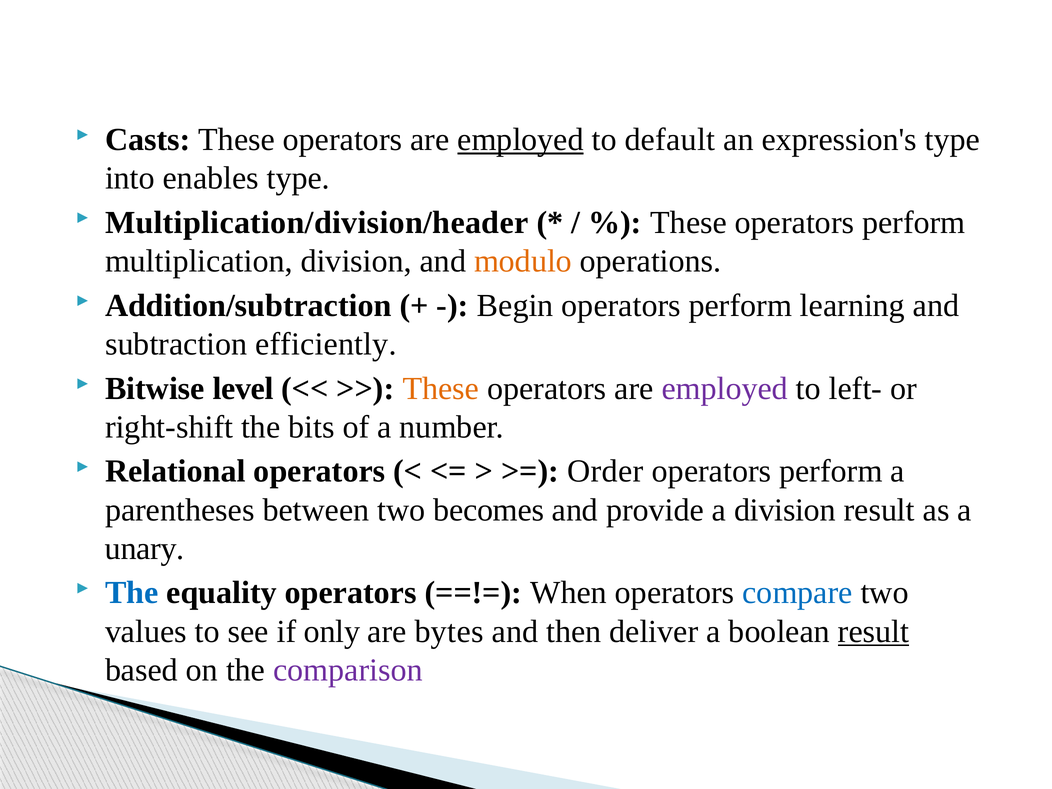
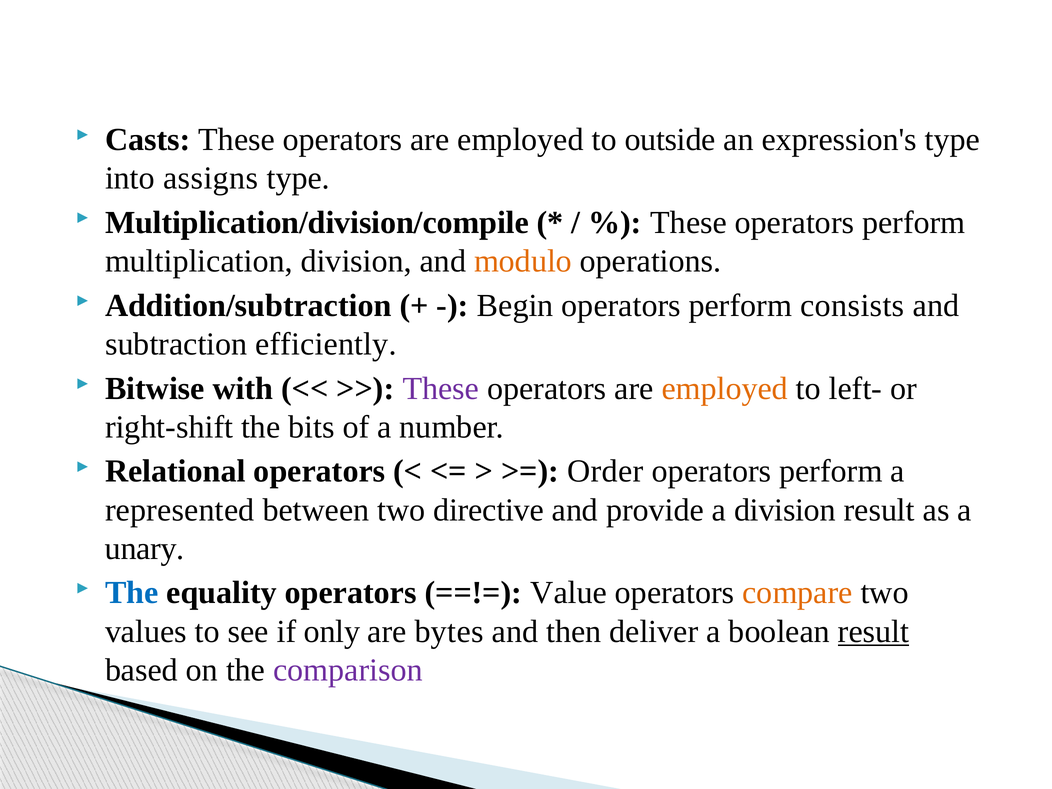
employed underline: present -> none (521, 140)
default: default -> outside (670, 140)
enables: enables -> assigns (211, 178)
Multiplication/division/header: Multiplication/division/header -> Multiplication/division/compile (317, 222)
learning: learning -> consists (852, 305)
level: level -> with (243, 388)
These colour: orange -> purple (441, 388)
employed colour: purple -> orange (725, 388)
parentheses: parentheses -> represented (180, 510)
becomes: becomes -> directive (489, 510)
When: When -> Value (569, 593)
compare colour: blue -> orange (797, 593)
